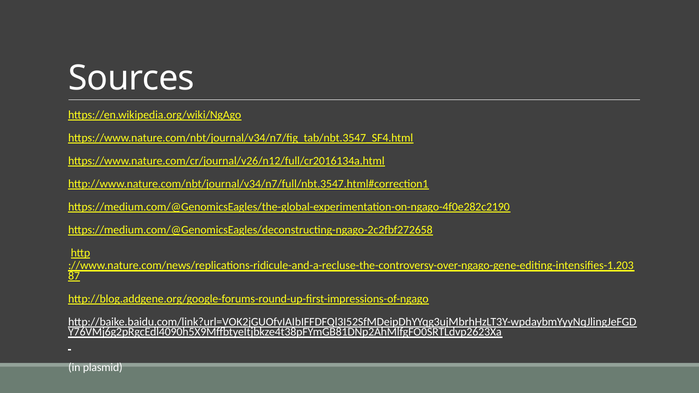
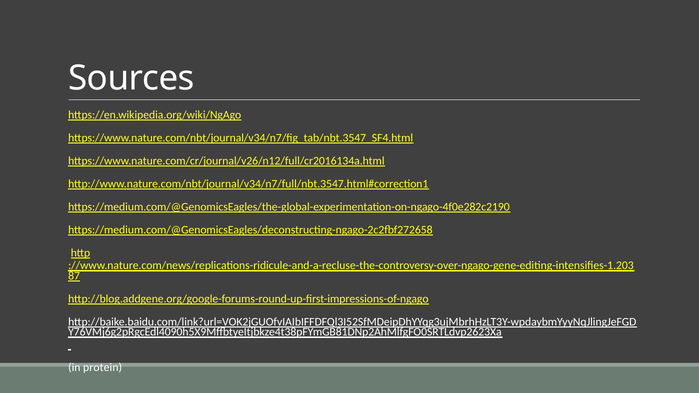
plasmid: plasmid -> protein (103, 368)
